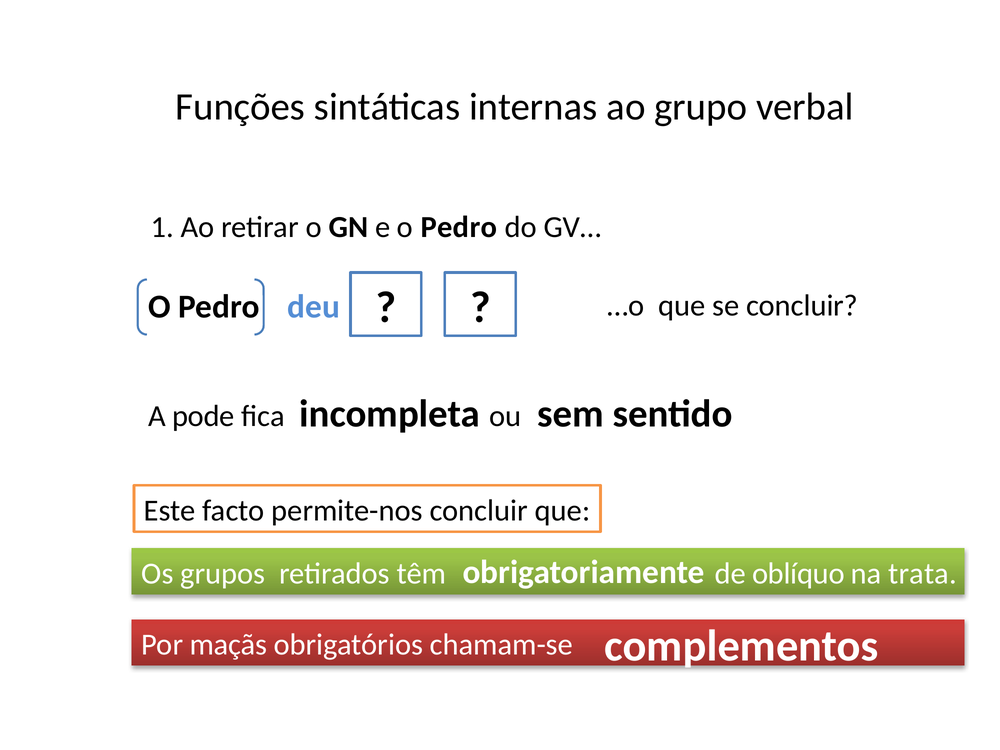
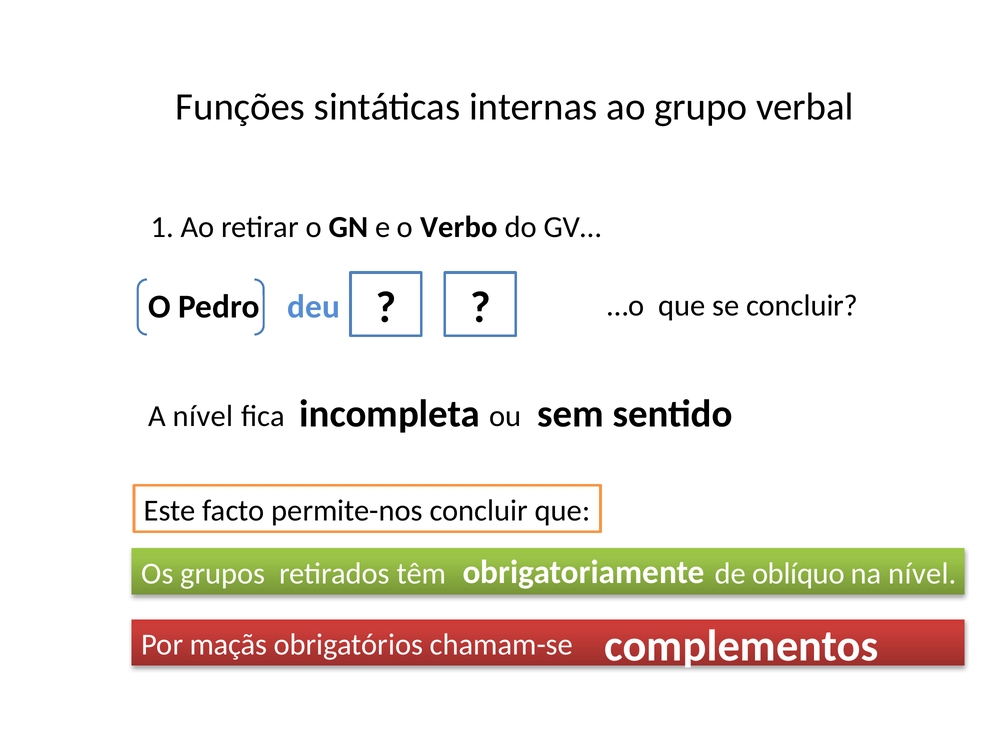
e o Pedro: Pedro -> Verbo (459, 227)
A pode: pode -> nível (203, 416)
na trata: trata -> nível (922, 574)
